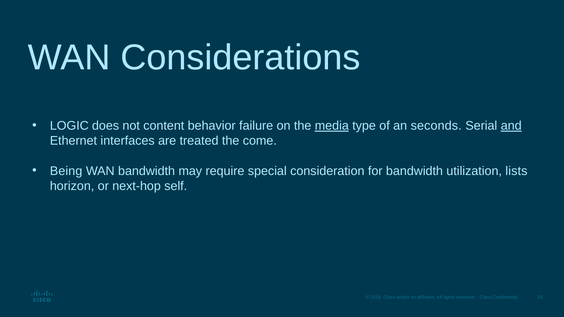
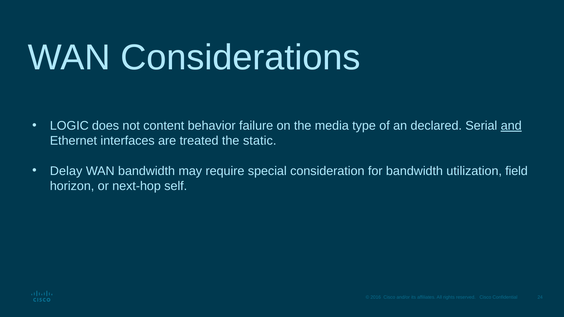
media underline: present -> none (332, 126)
seconds: seconds -> declared (436, 126)
come: come -> static (260, 141)
Being: Being -> Delay (66, 171)
lists: lists -> field (517, 171)
